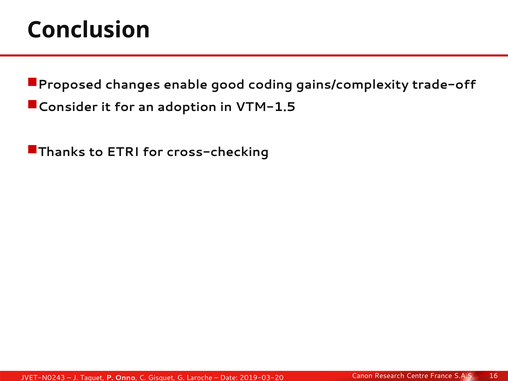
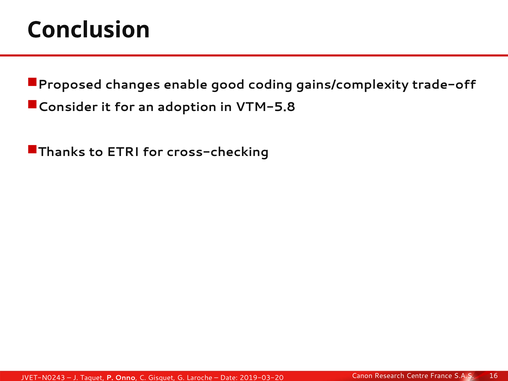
VTM-1.5: VTM-1.5 -> VTM-5.8 (266, 107)
